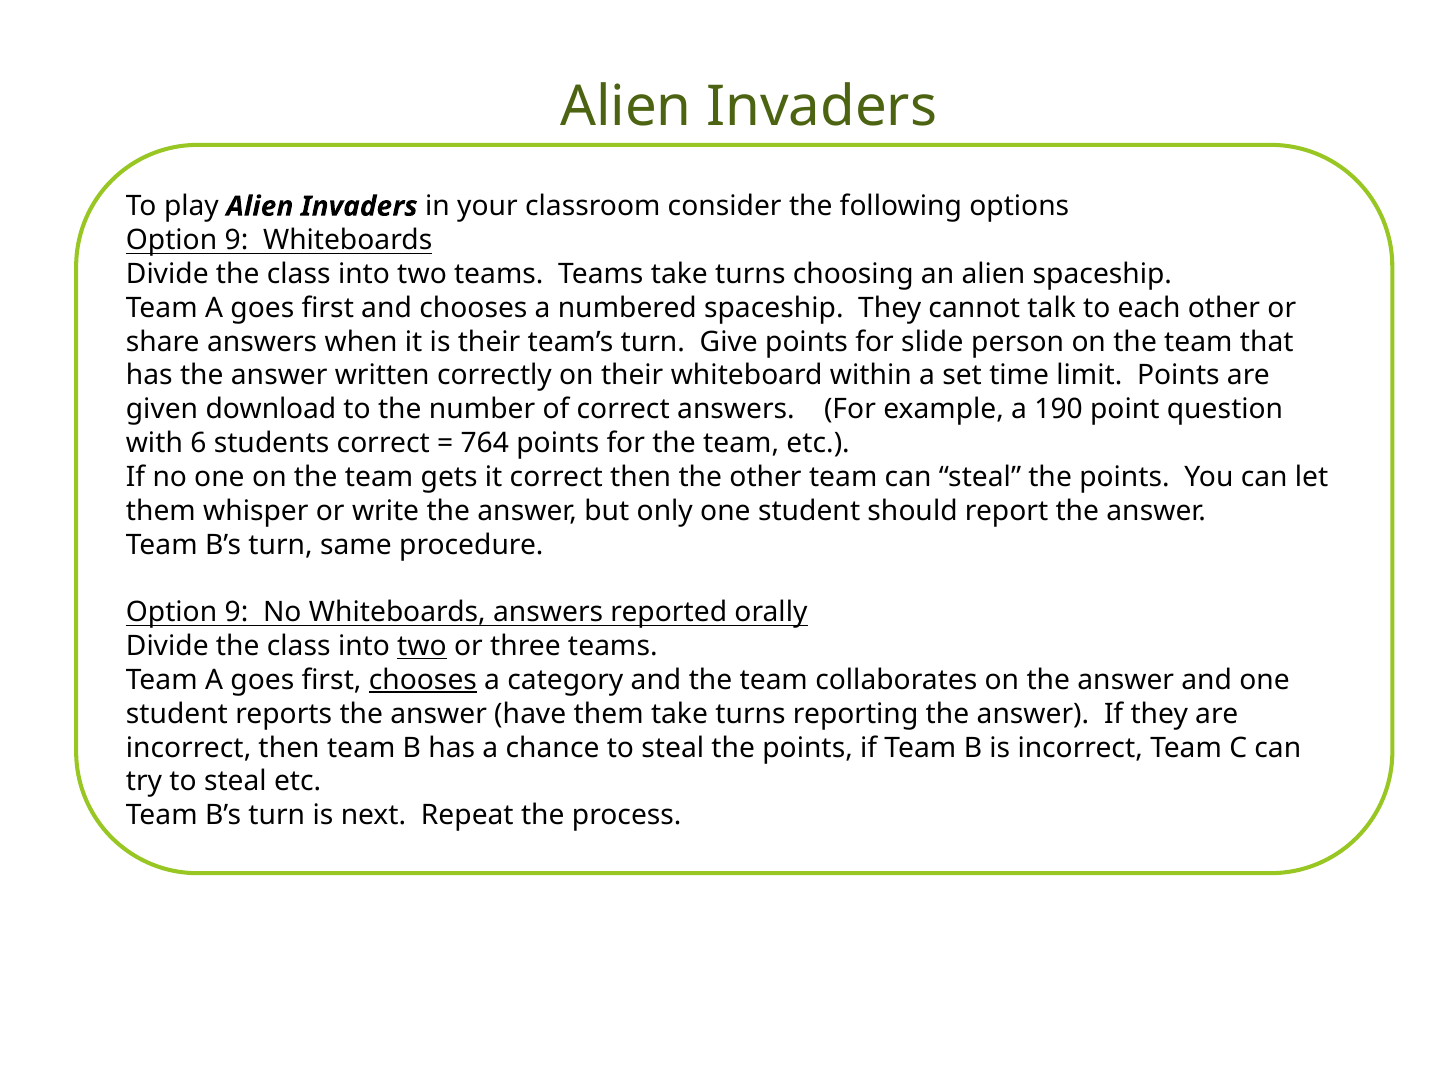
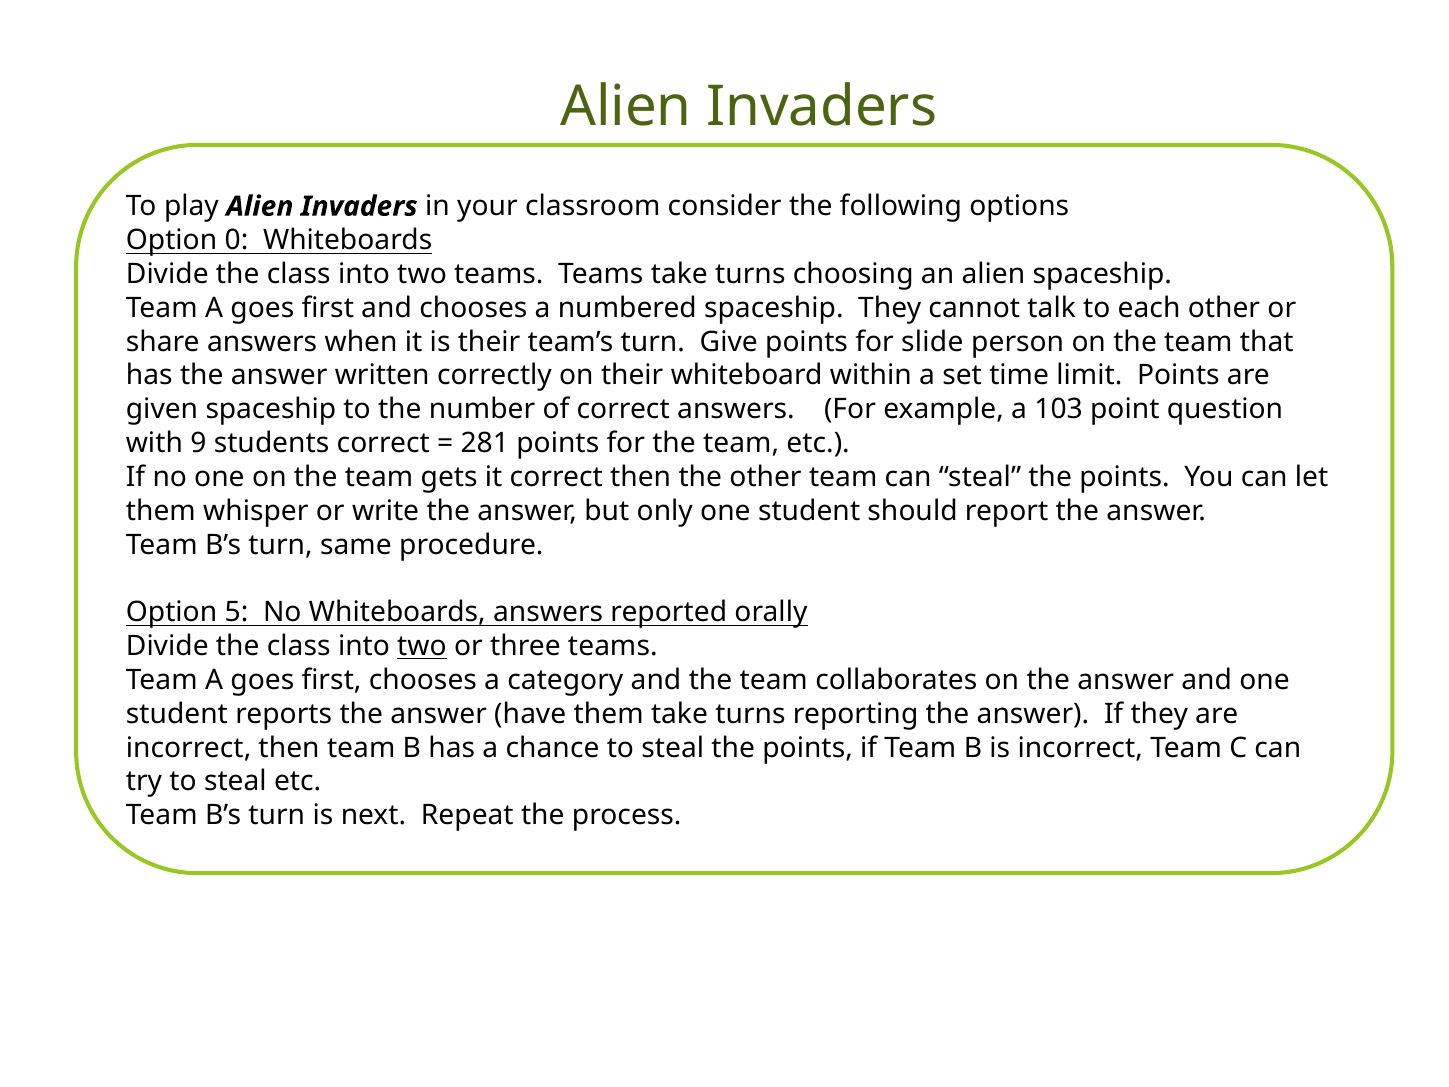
9: 9 -> 0 (237, 240)
given download: download -> spaceship (271, 409)
190: 190 -> 103 (1059, 409)
6: 6 -> 9 (198, 443)
764: 764 -> 281 (485, 443)
9: 9 -> 5 (237, 612)
chooses underline: present -> none (423, 680)
